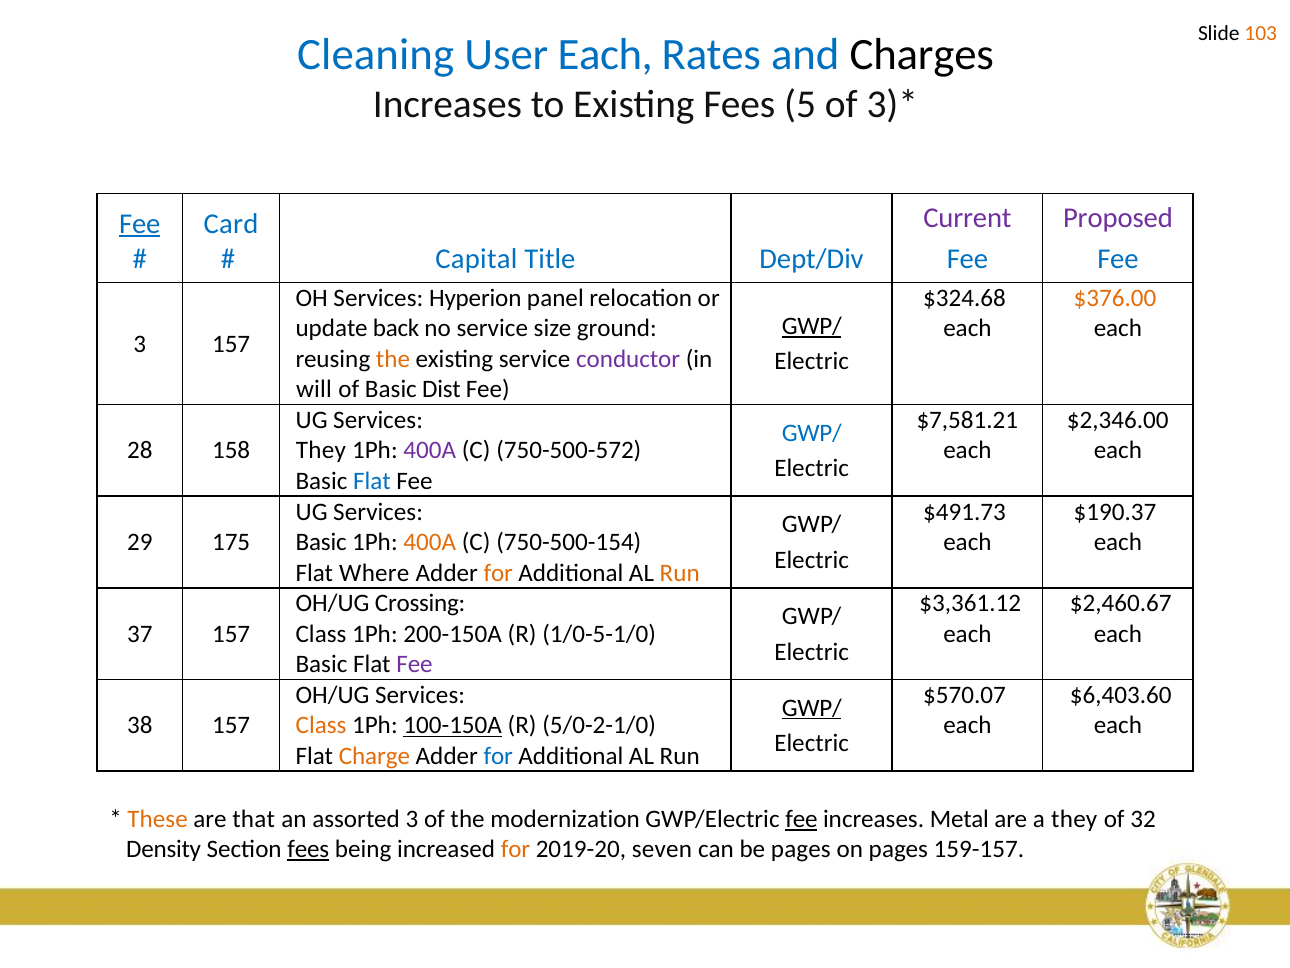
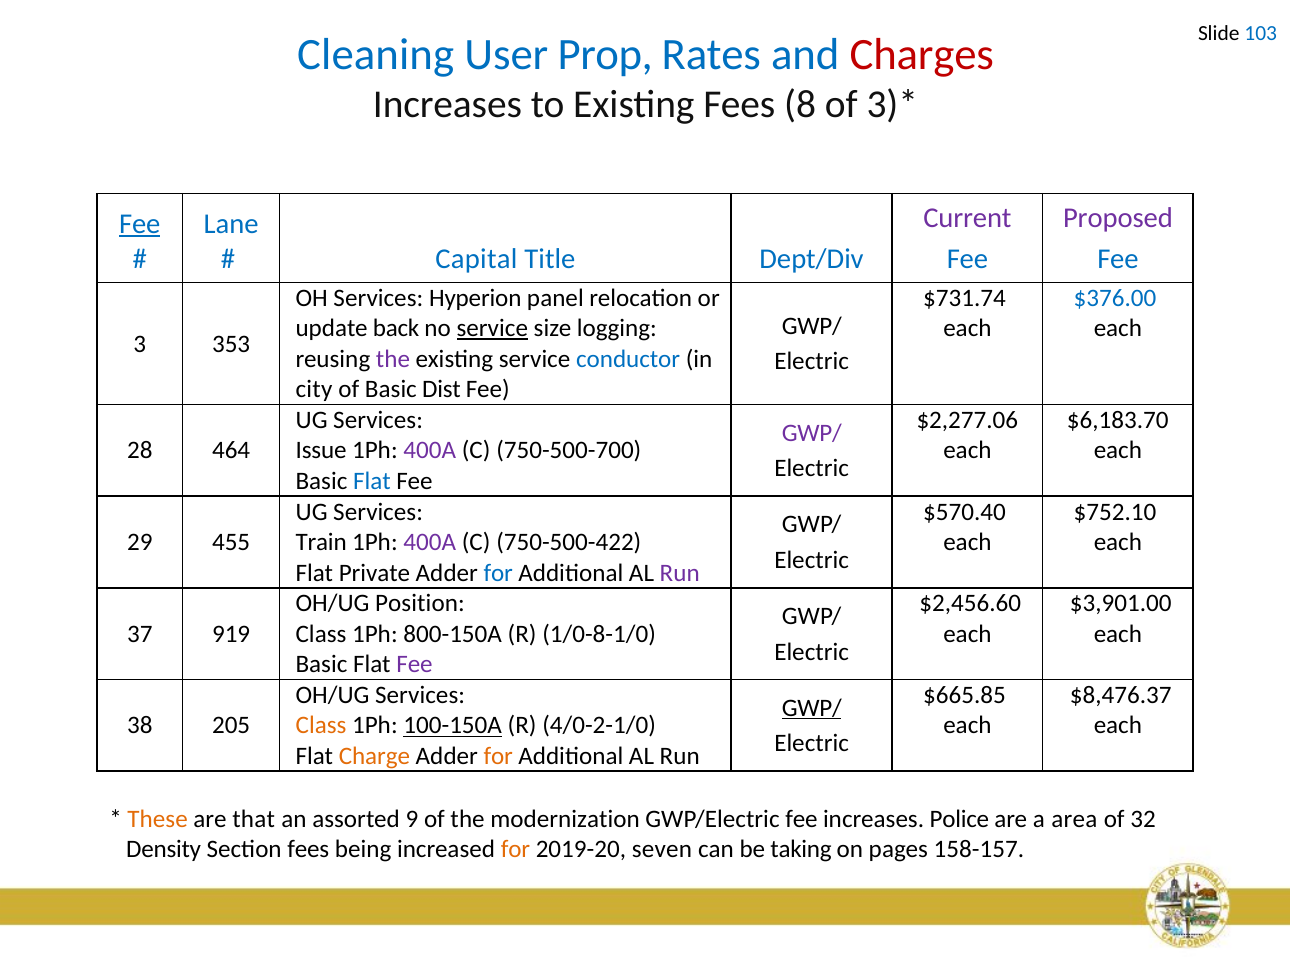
103 colour: orange -> blue (1261, 33)
User Each: Each -> Prop (605, 55)
Charges colour: black -> red (922, 55)
5: 5 -> 8 (800, 105)
Card: Card -> Lane (231, 224)
$324.68: $324.68 -> $731.74 (965, 298)
$376.00 colour: orange -> blue (1115, 298)
GWP/ underline: present -> none (812, 326)
service underline: none -> present (492, 328)
ground: ground -> logging (617, 328)
3 157: 157 -> 353 (231, 344)
the colour: orange -> purple (393, 359)
conductor colour: purple -> blue (628, 359)
will: will -> city (314, 389)
$7,581.21: $7,581.21 -> $2,277.06 (967, 420)
$2,346.00: $2,346.00 -> $6,183.70 (1118, 420)
GWP/ colour: blue -> purple (812, 433)
158: 158 -> 464 (231, 450)
They: They -> Issue (321, 450)
750-500-572: 750-500-572 -> 750-500-700 (569, 450)
$491.73: $491.73 -> $570.40 (965, 512)
$190.37: $190.37 -> $752.10 (1115, 512)
175: 175 -> 455 (231, 542)
Basic: Basic -> Train (321, 542)
400A colour: orange -> purple (430, 542)
750-500-154: 750-500-154 -> 750-500-422 (569, 542)
Where: Where -> Private (374, 573)
for colour: orange -> blue (498, 573)
Run colour: orange -> purple (680, 573)
Crossing: Crossing -> Position (420, 603)
$3,361.12: $3,361.12 -> $2,456.60 (970, 603)
$2,460.67: $2,460.67 -> $3,901.00 (1121, 603)
37 157: 157 -> 919 (231, 634)
200-150A: 200-150A -> 800-150A (453, 634)
1/0-5-1/0: 1/0-5-1/0 -> 1/0-8-1/0 (599, 634)
$570.07: $570.07 -> $665.85 (965, 695)
$6,403.60: $6,403.60 -> $8,476.37 (1121, 695)
38 157: 157 -> 205 (231, 725)
5/0-2-1/0: 5/0-2-1/0 -> 4/0-2-1/0 (599, 725)
for colour: blue -> orange (498, 756)
assorted 3: 3 -> 9 (412, 819)
fee underline: present -> none (801, 819)
Metal: Metal -> Police (959, 819)
a they: they -> area (1074, 819)
fees underline: present -> none (308, 849)
be pages: pages -> taking (801, 849)
159-157: 159-157 -> 158-157 (979, 849)
